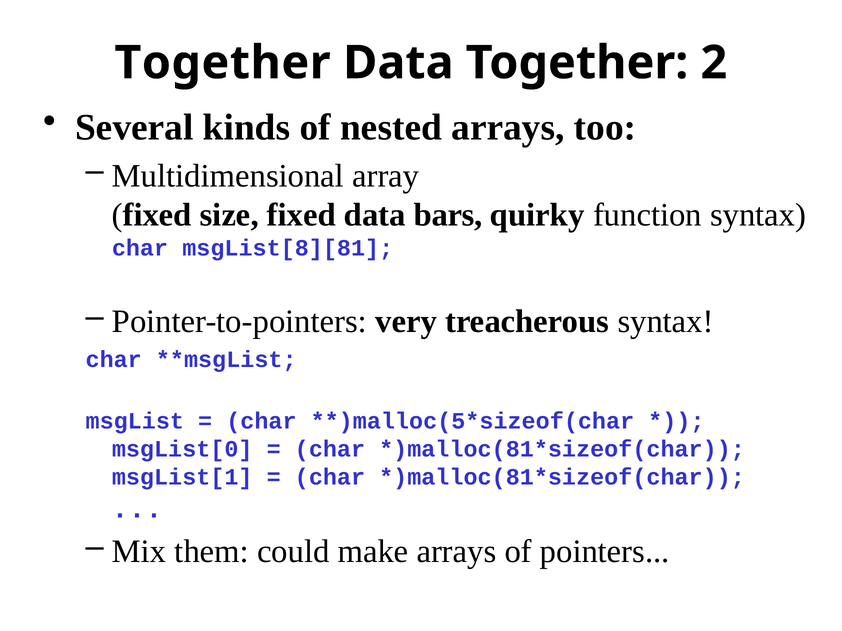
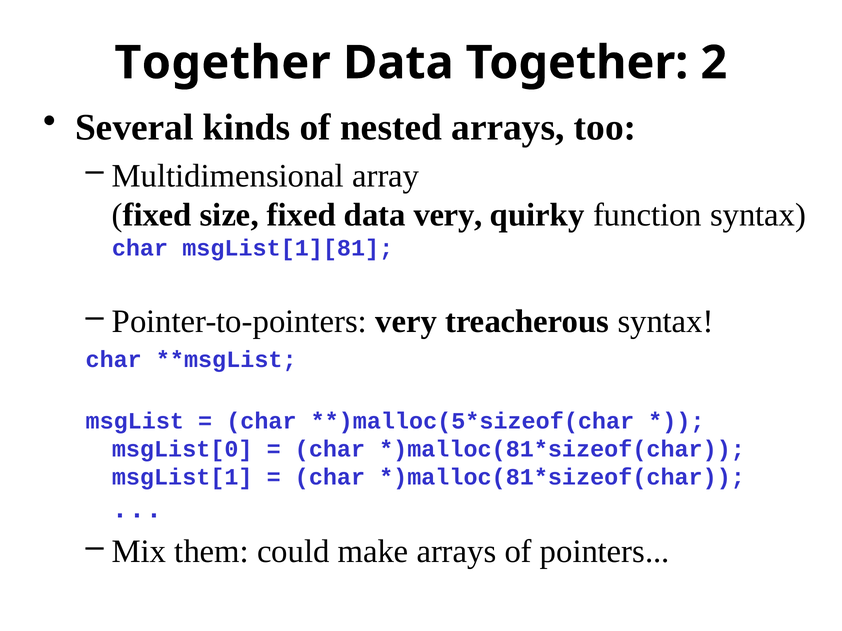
data bars: bars -> very (448, 215)
msgList[8][81: msgList[8][81 -> msgList[1][81 (288, 248)
